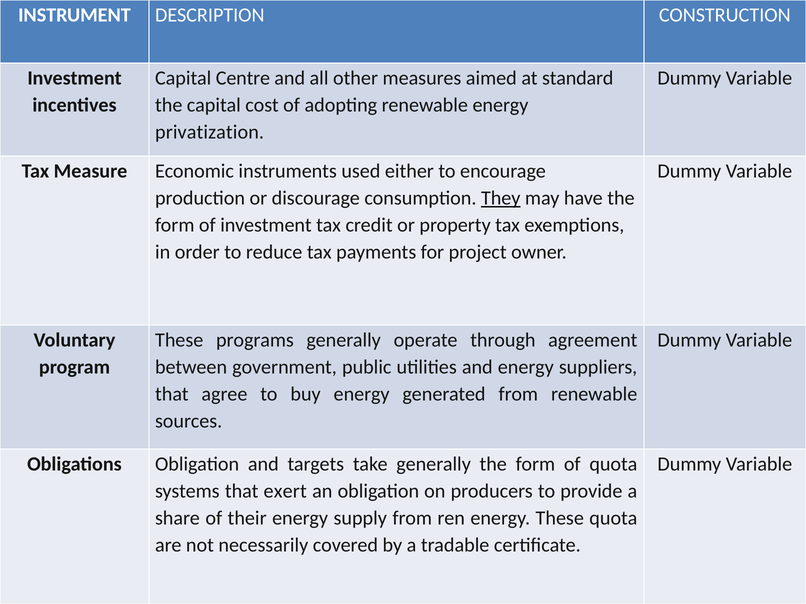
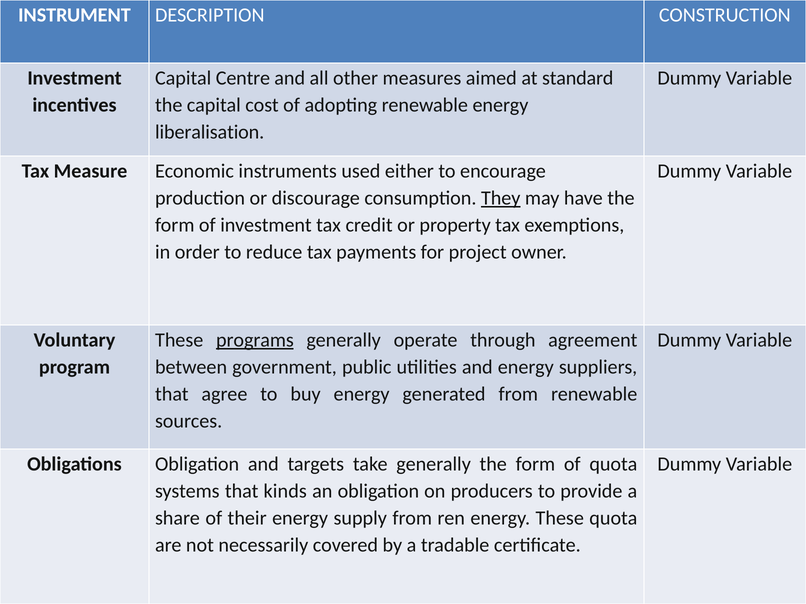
privatization: privatization -> liberalisation (210, 132)
programs underline: none -> present (255, 340)
exert: exert -> kinds (285, 491)
